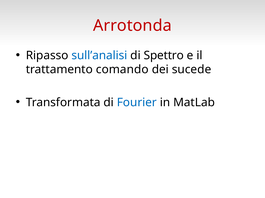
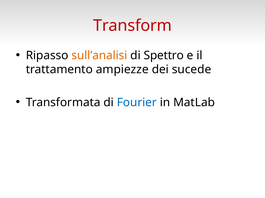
Arrotonda: Arrotonda -> Transform (133, 26)
sull’analisi colour: blue -> orange (99, 56)
comando: comando -> ampiezze (122, 70)
